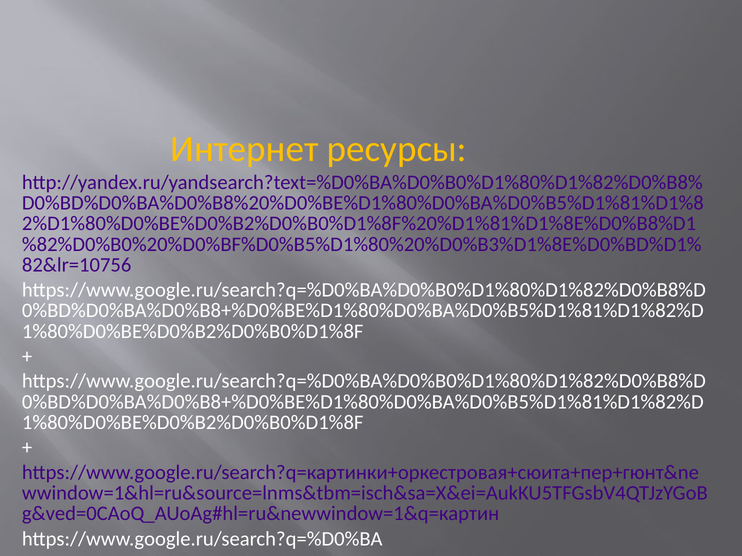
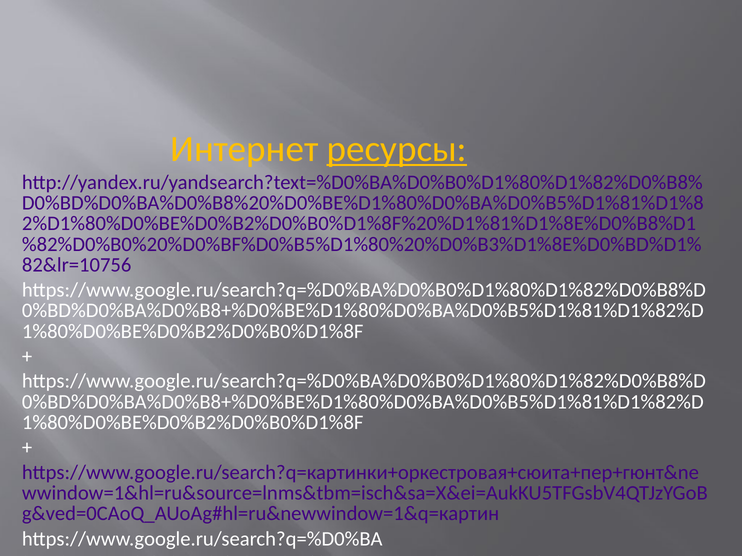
ресурсы underline: none -> present (397, 149)
